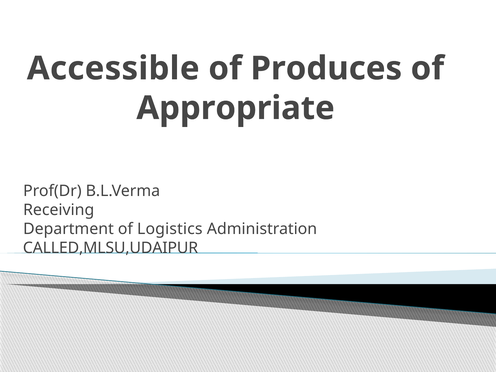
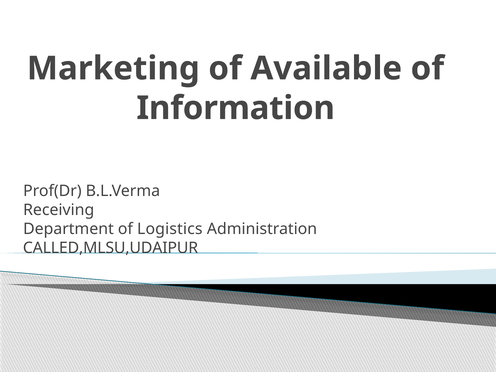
Accessible: Accessible -> Marketing (113, 68)
Produces: Produces -> Available (326, 68)
Appropriate: Appropriate -> Information (236, 108)
